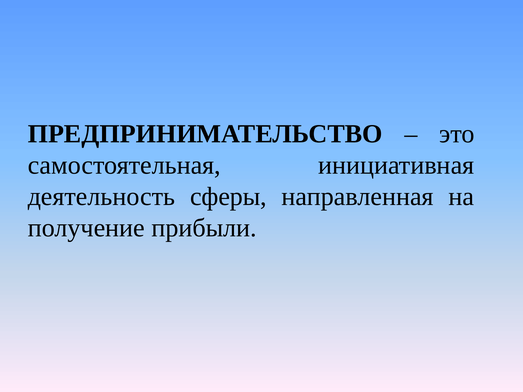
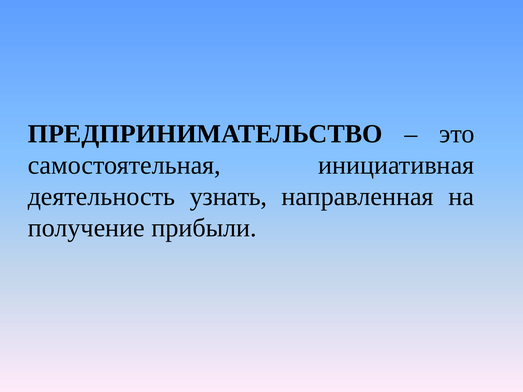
сферы: сферы -> узнать (228, 197)
